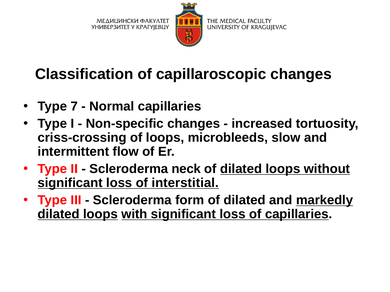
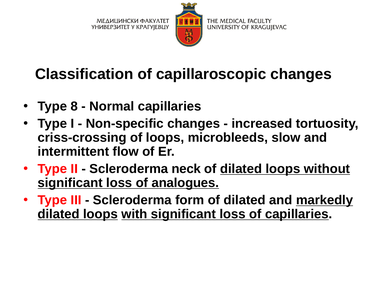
7: 7 -> 8 (74, 106)
interstitial: interstitial -> analogues (185, 183)
